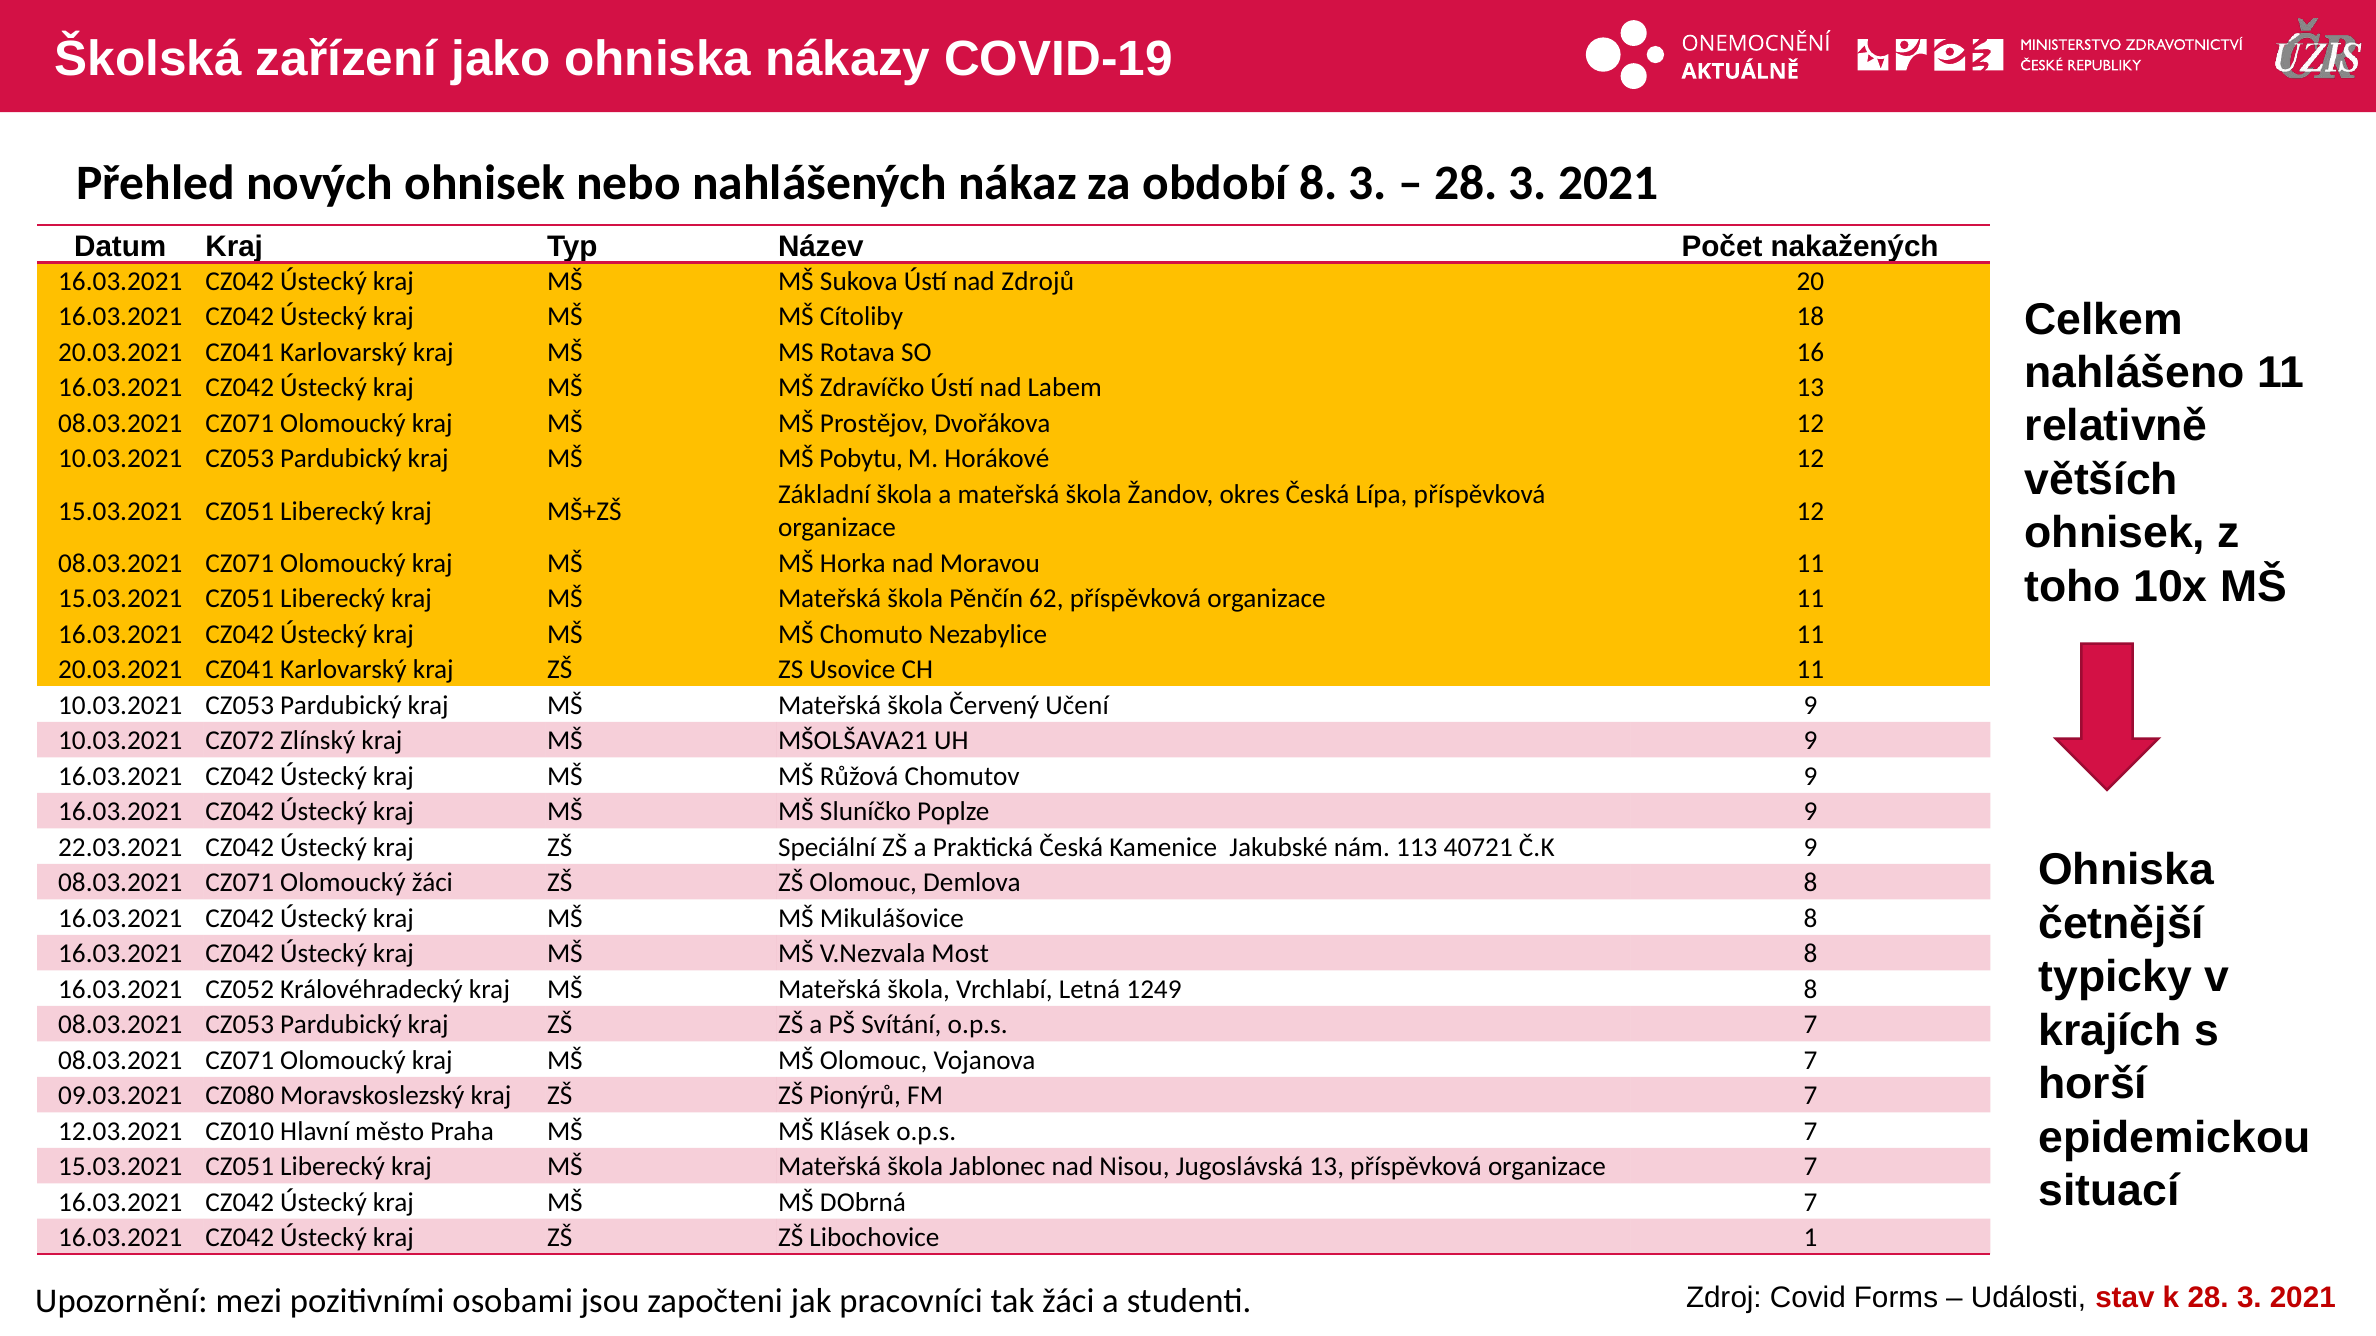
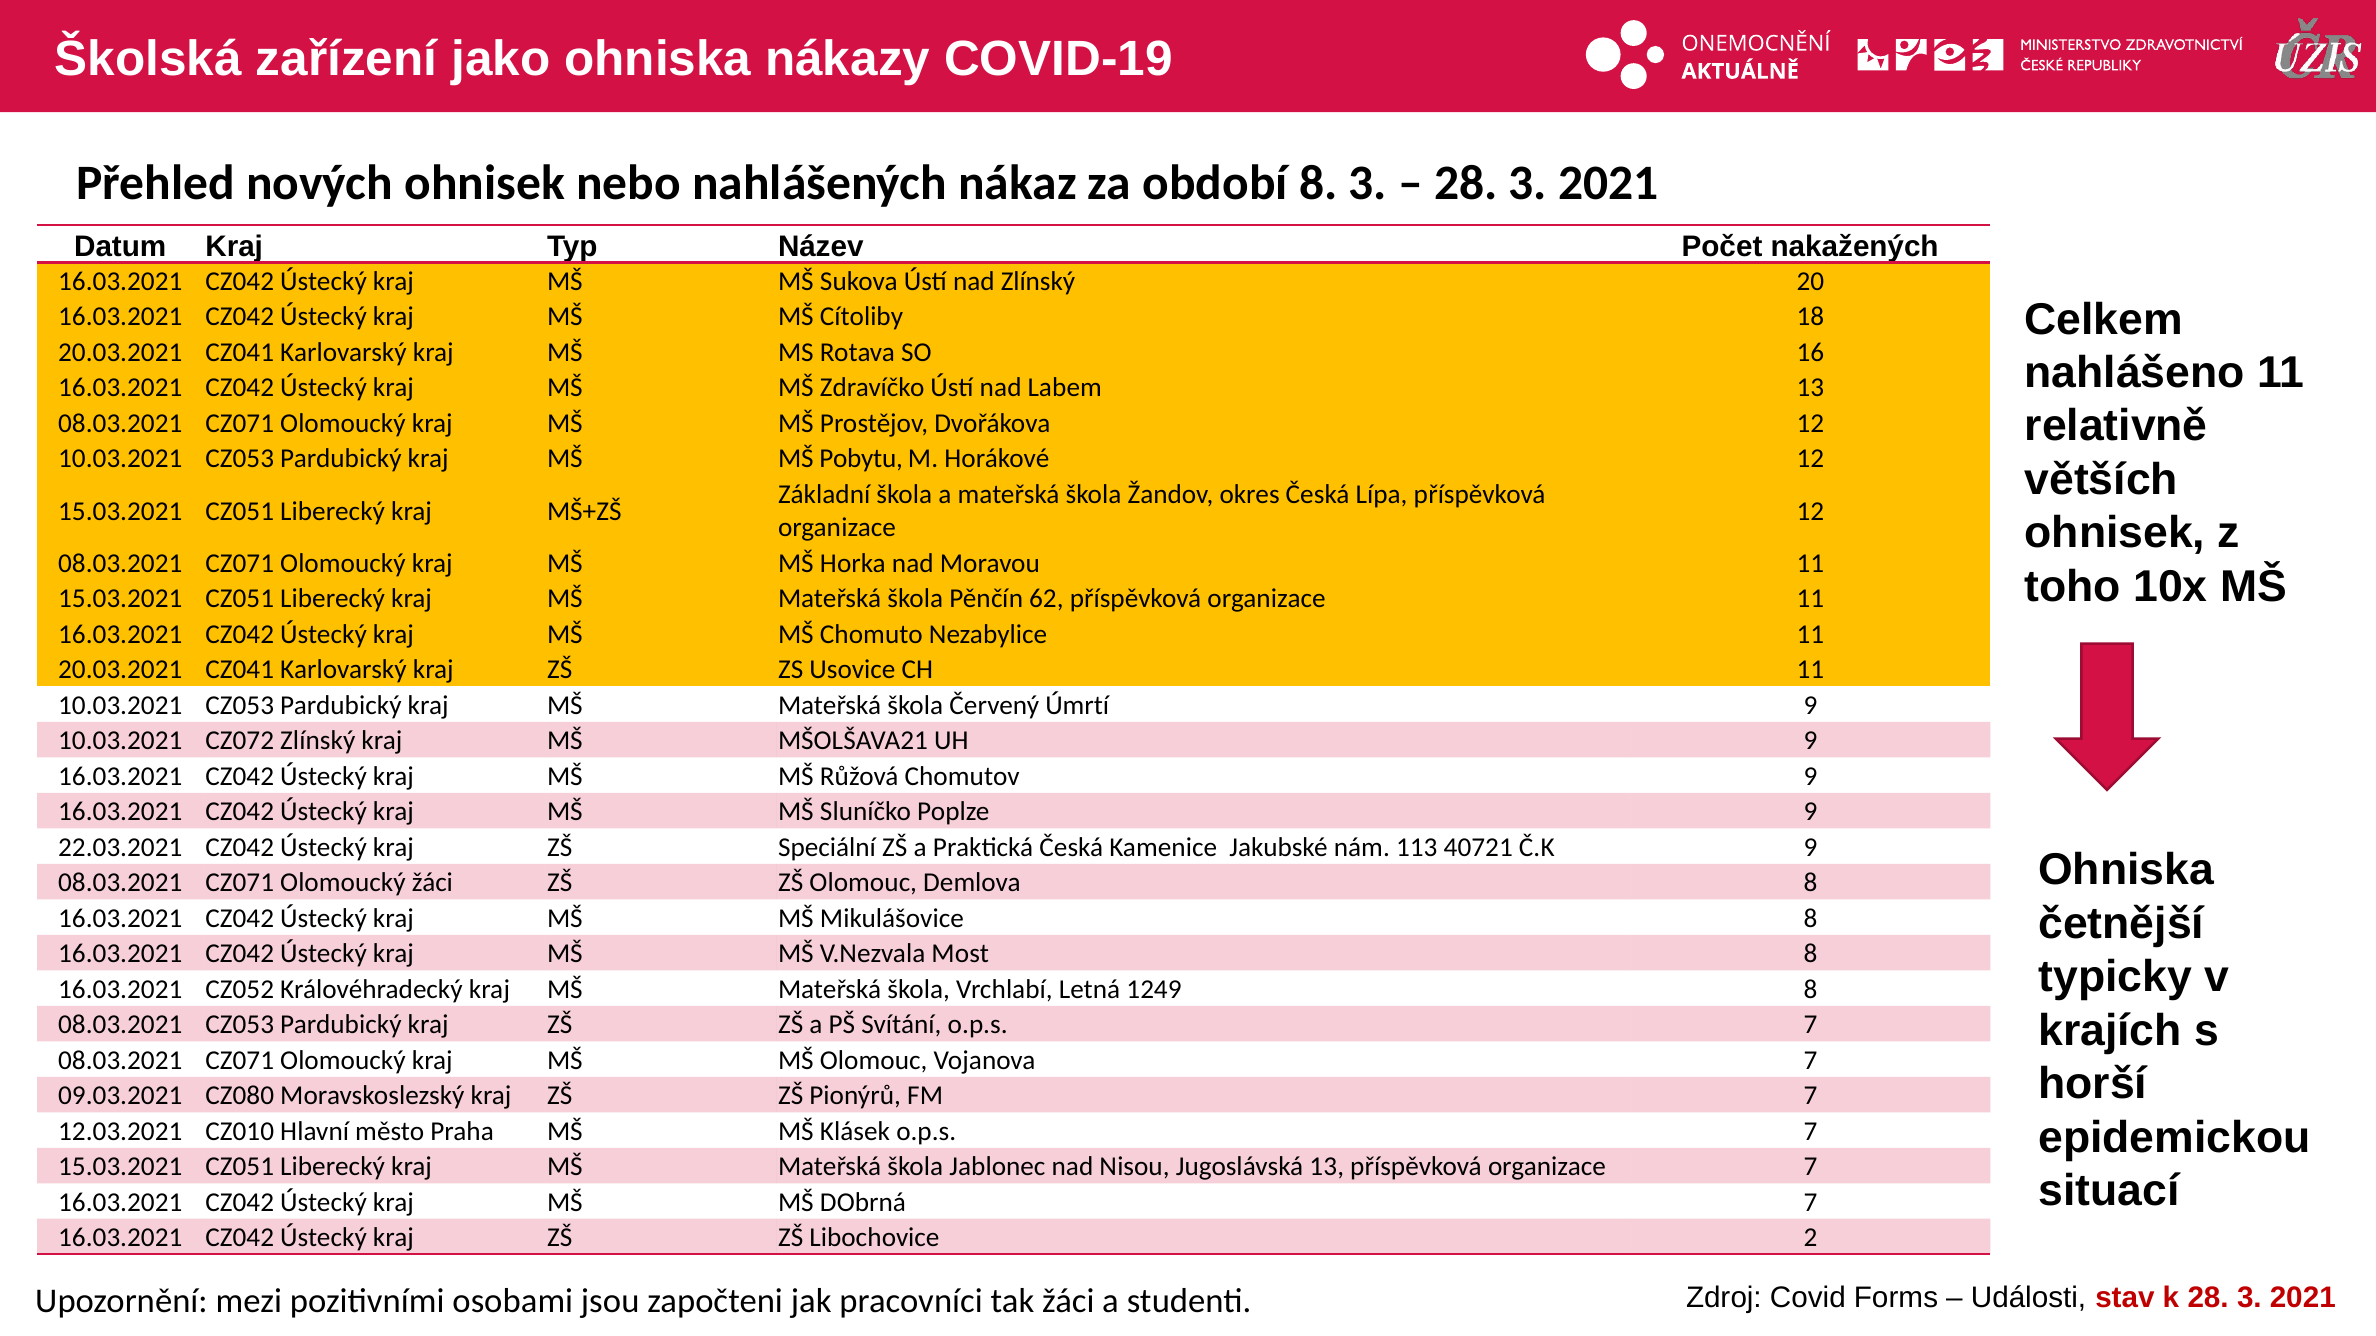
nad Zdrojů: Zdrojů -> Zlínský (1038, 282)
Učení: Učení -> Úmrtí (1077, 706)
1: 1 -> 2 (1811, 1238)
